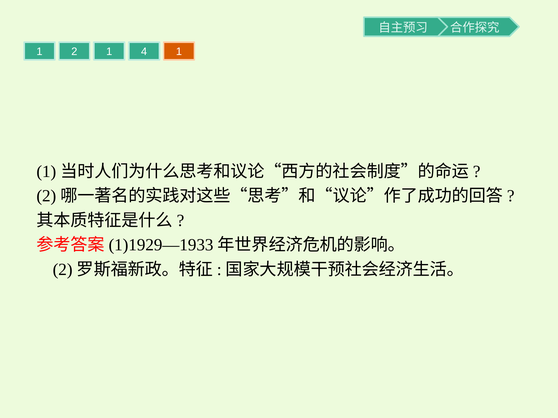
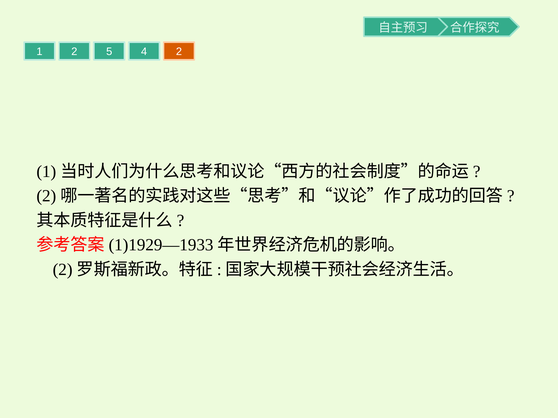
2 1: 1 -> 5 (109, 52)
4 1: 1 -> 2 (179, 52)
